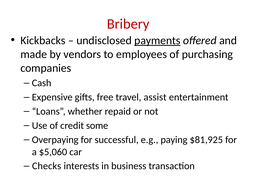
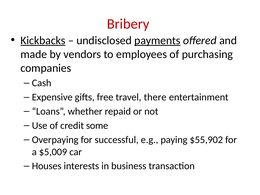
Kickbacks underline: none -> present (43, 40)
assist: assist -> there (155, 97)
$81,925: $81,925 -> $55,902 (206, 140)
$5,060: $5,060 -> $5,009 (53, 152)
Checks: Checks -> Houses (47, 166)
